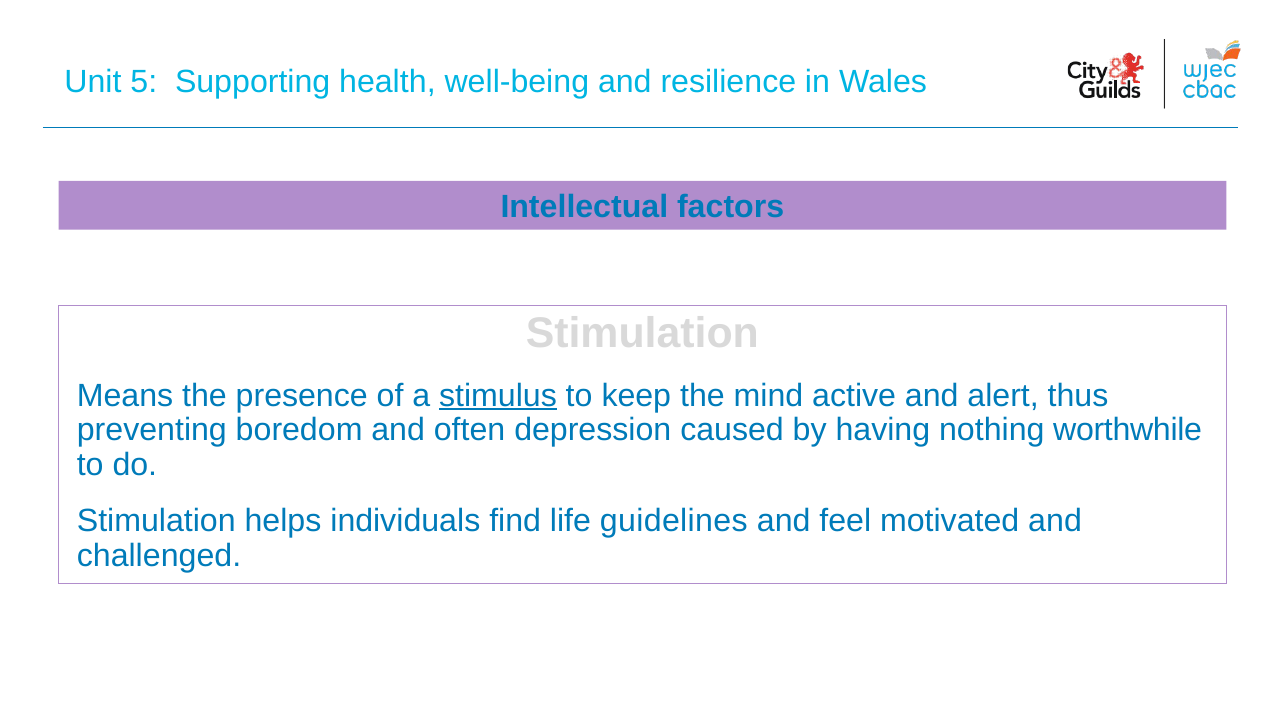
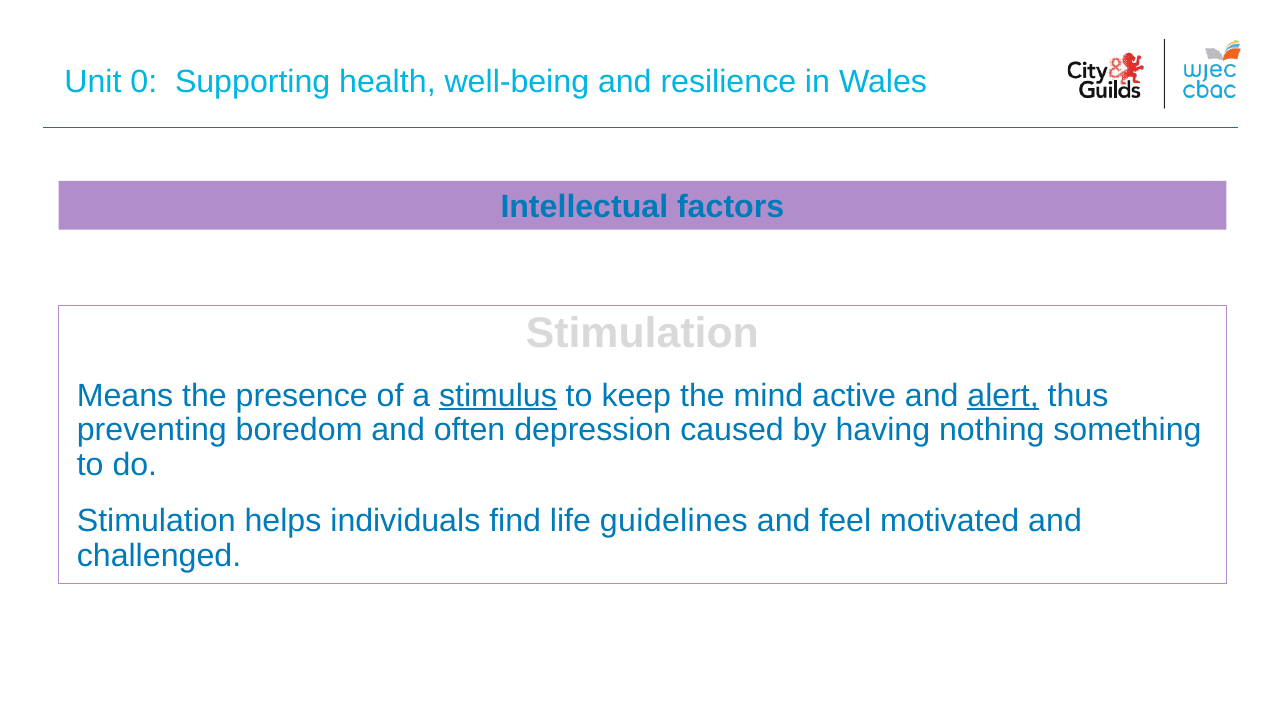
5: 5 -> 0 (144, 82)
alert underline: none -> present (1003, 395)
worthwhile: worthwhile -> something (1127, 430)
